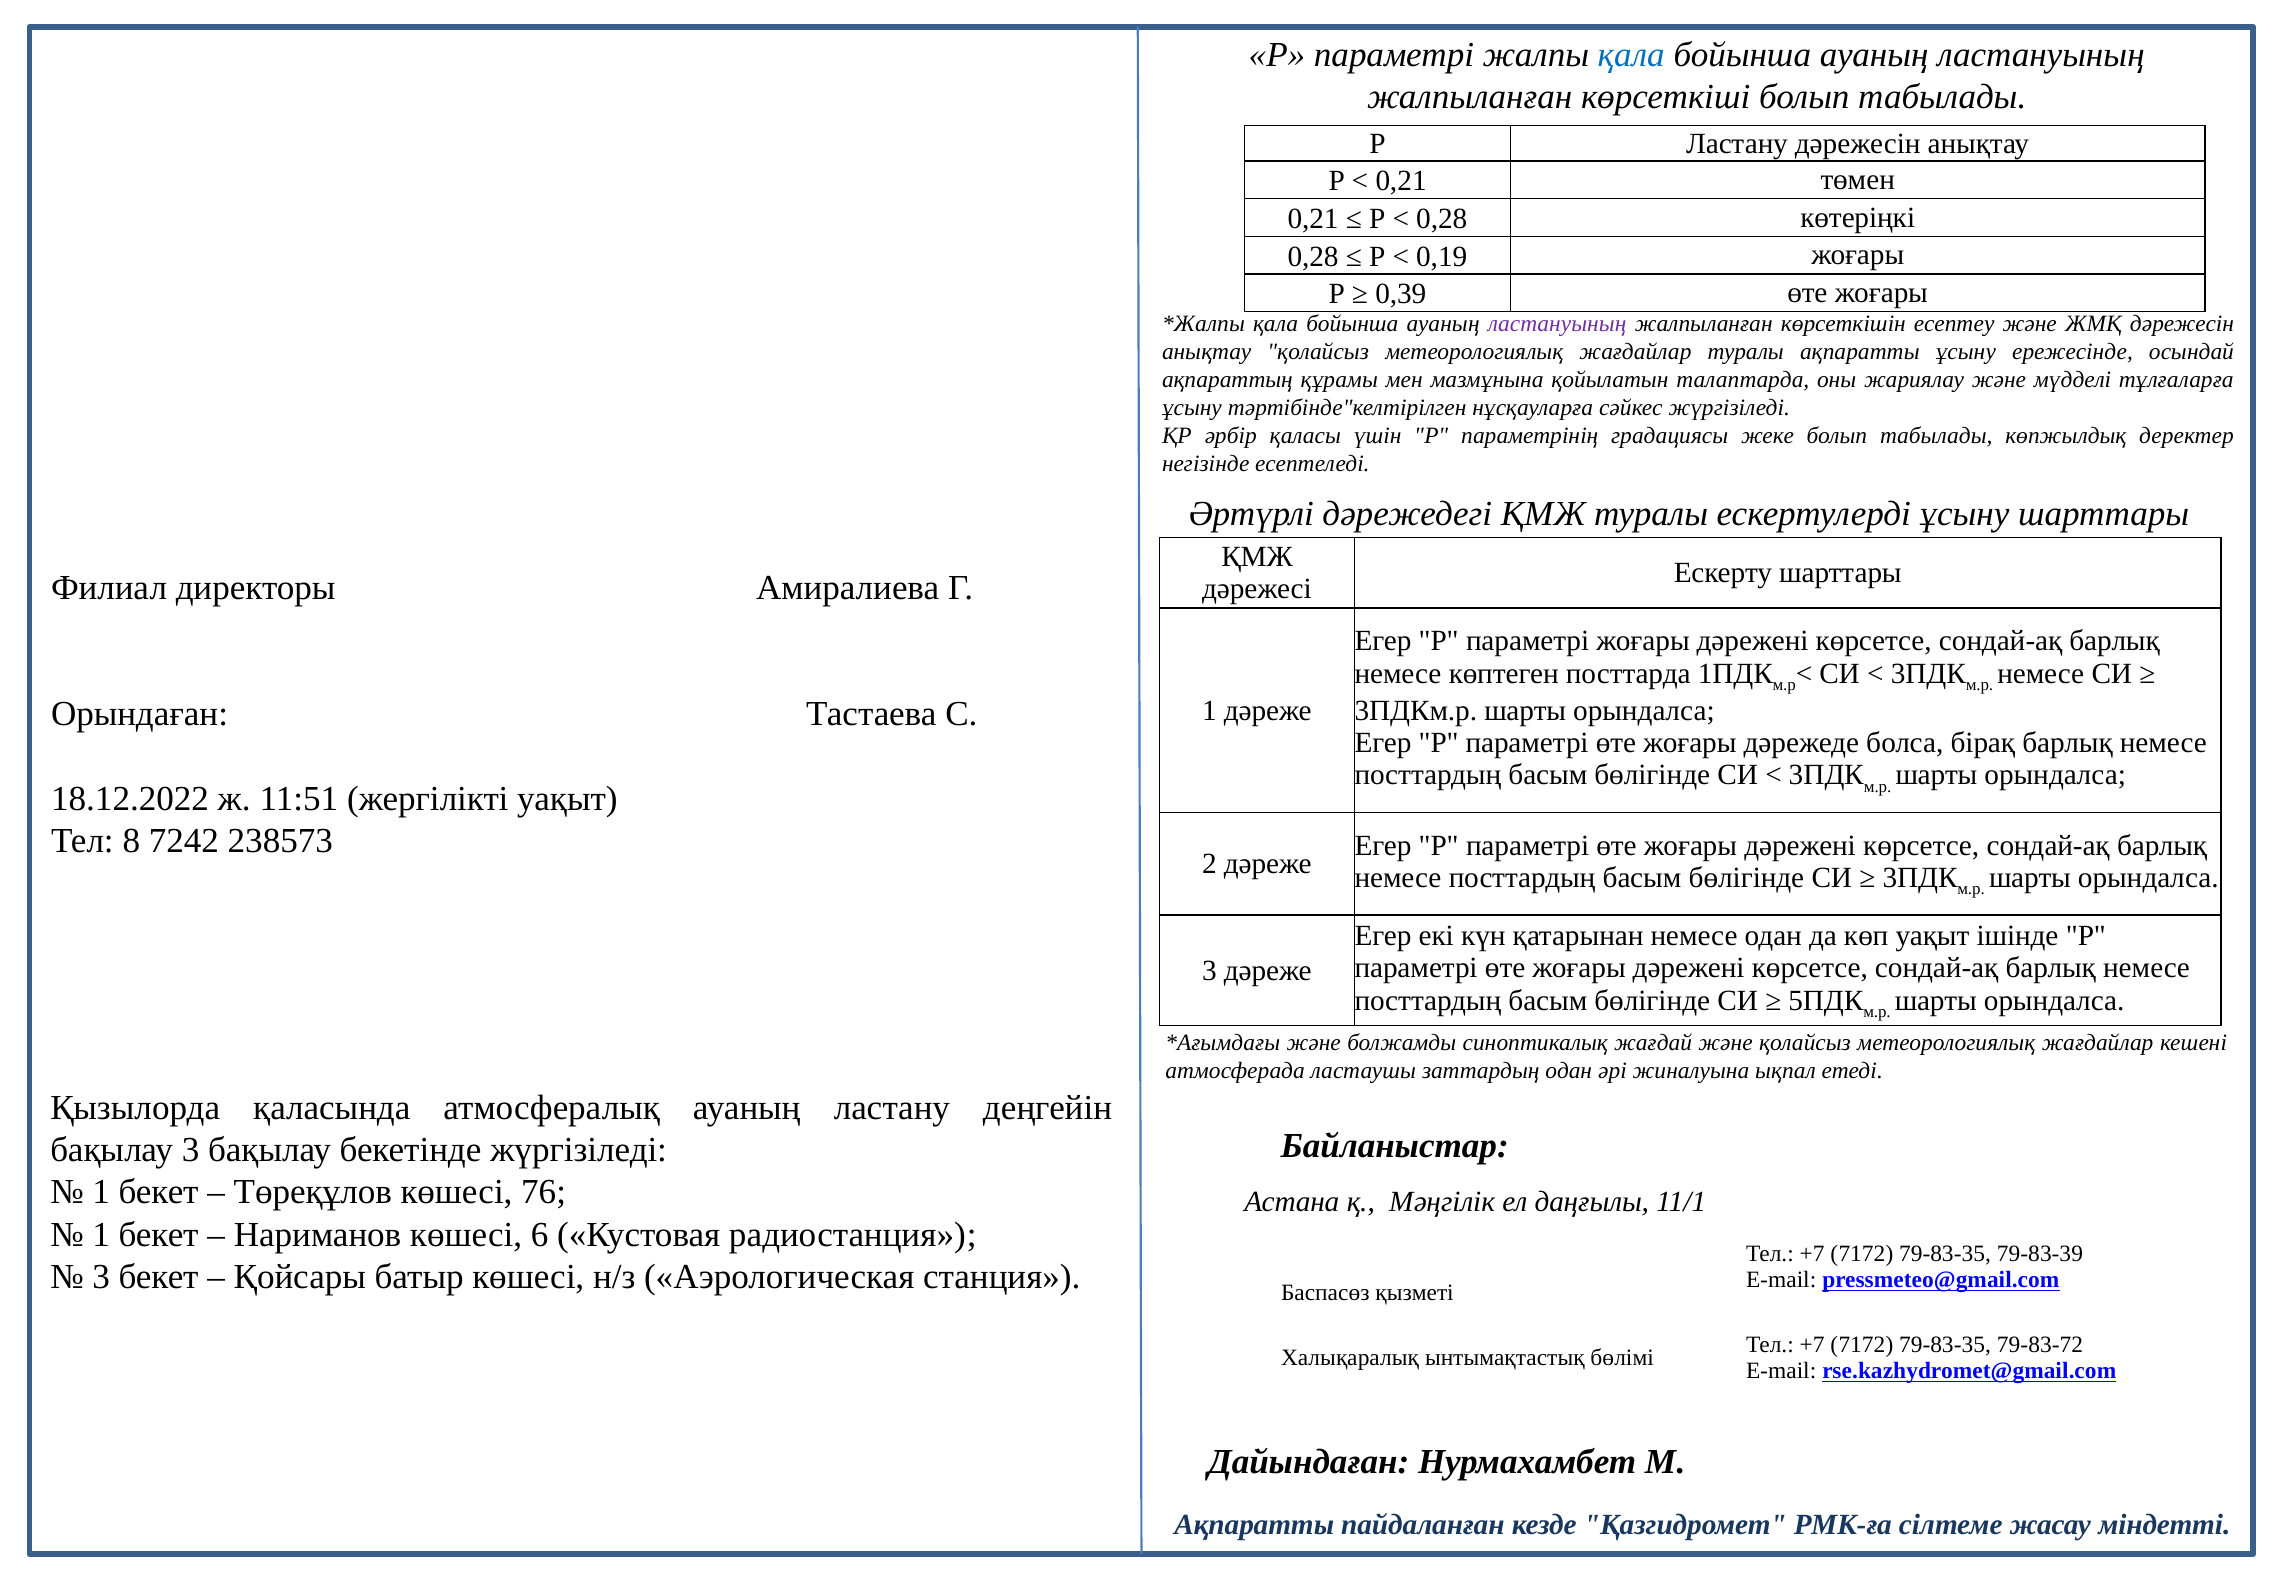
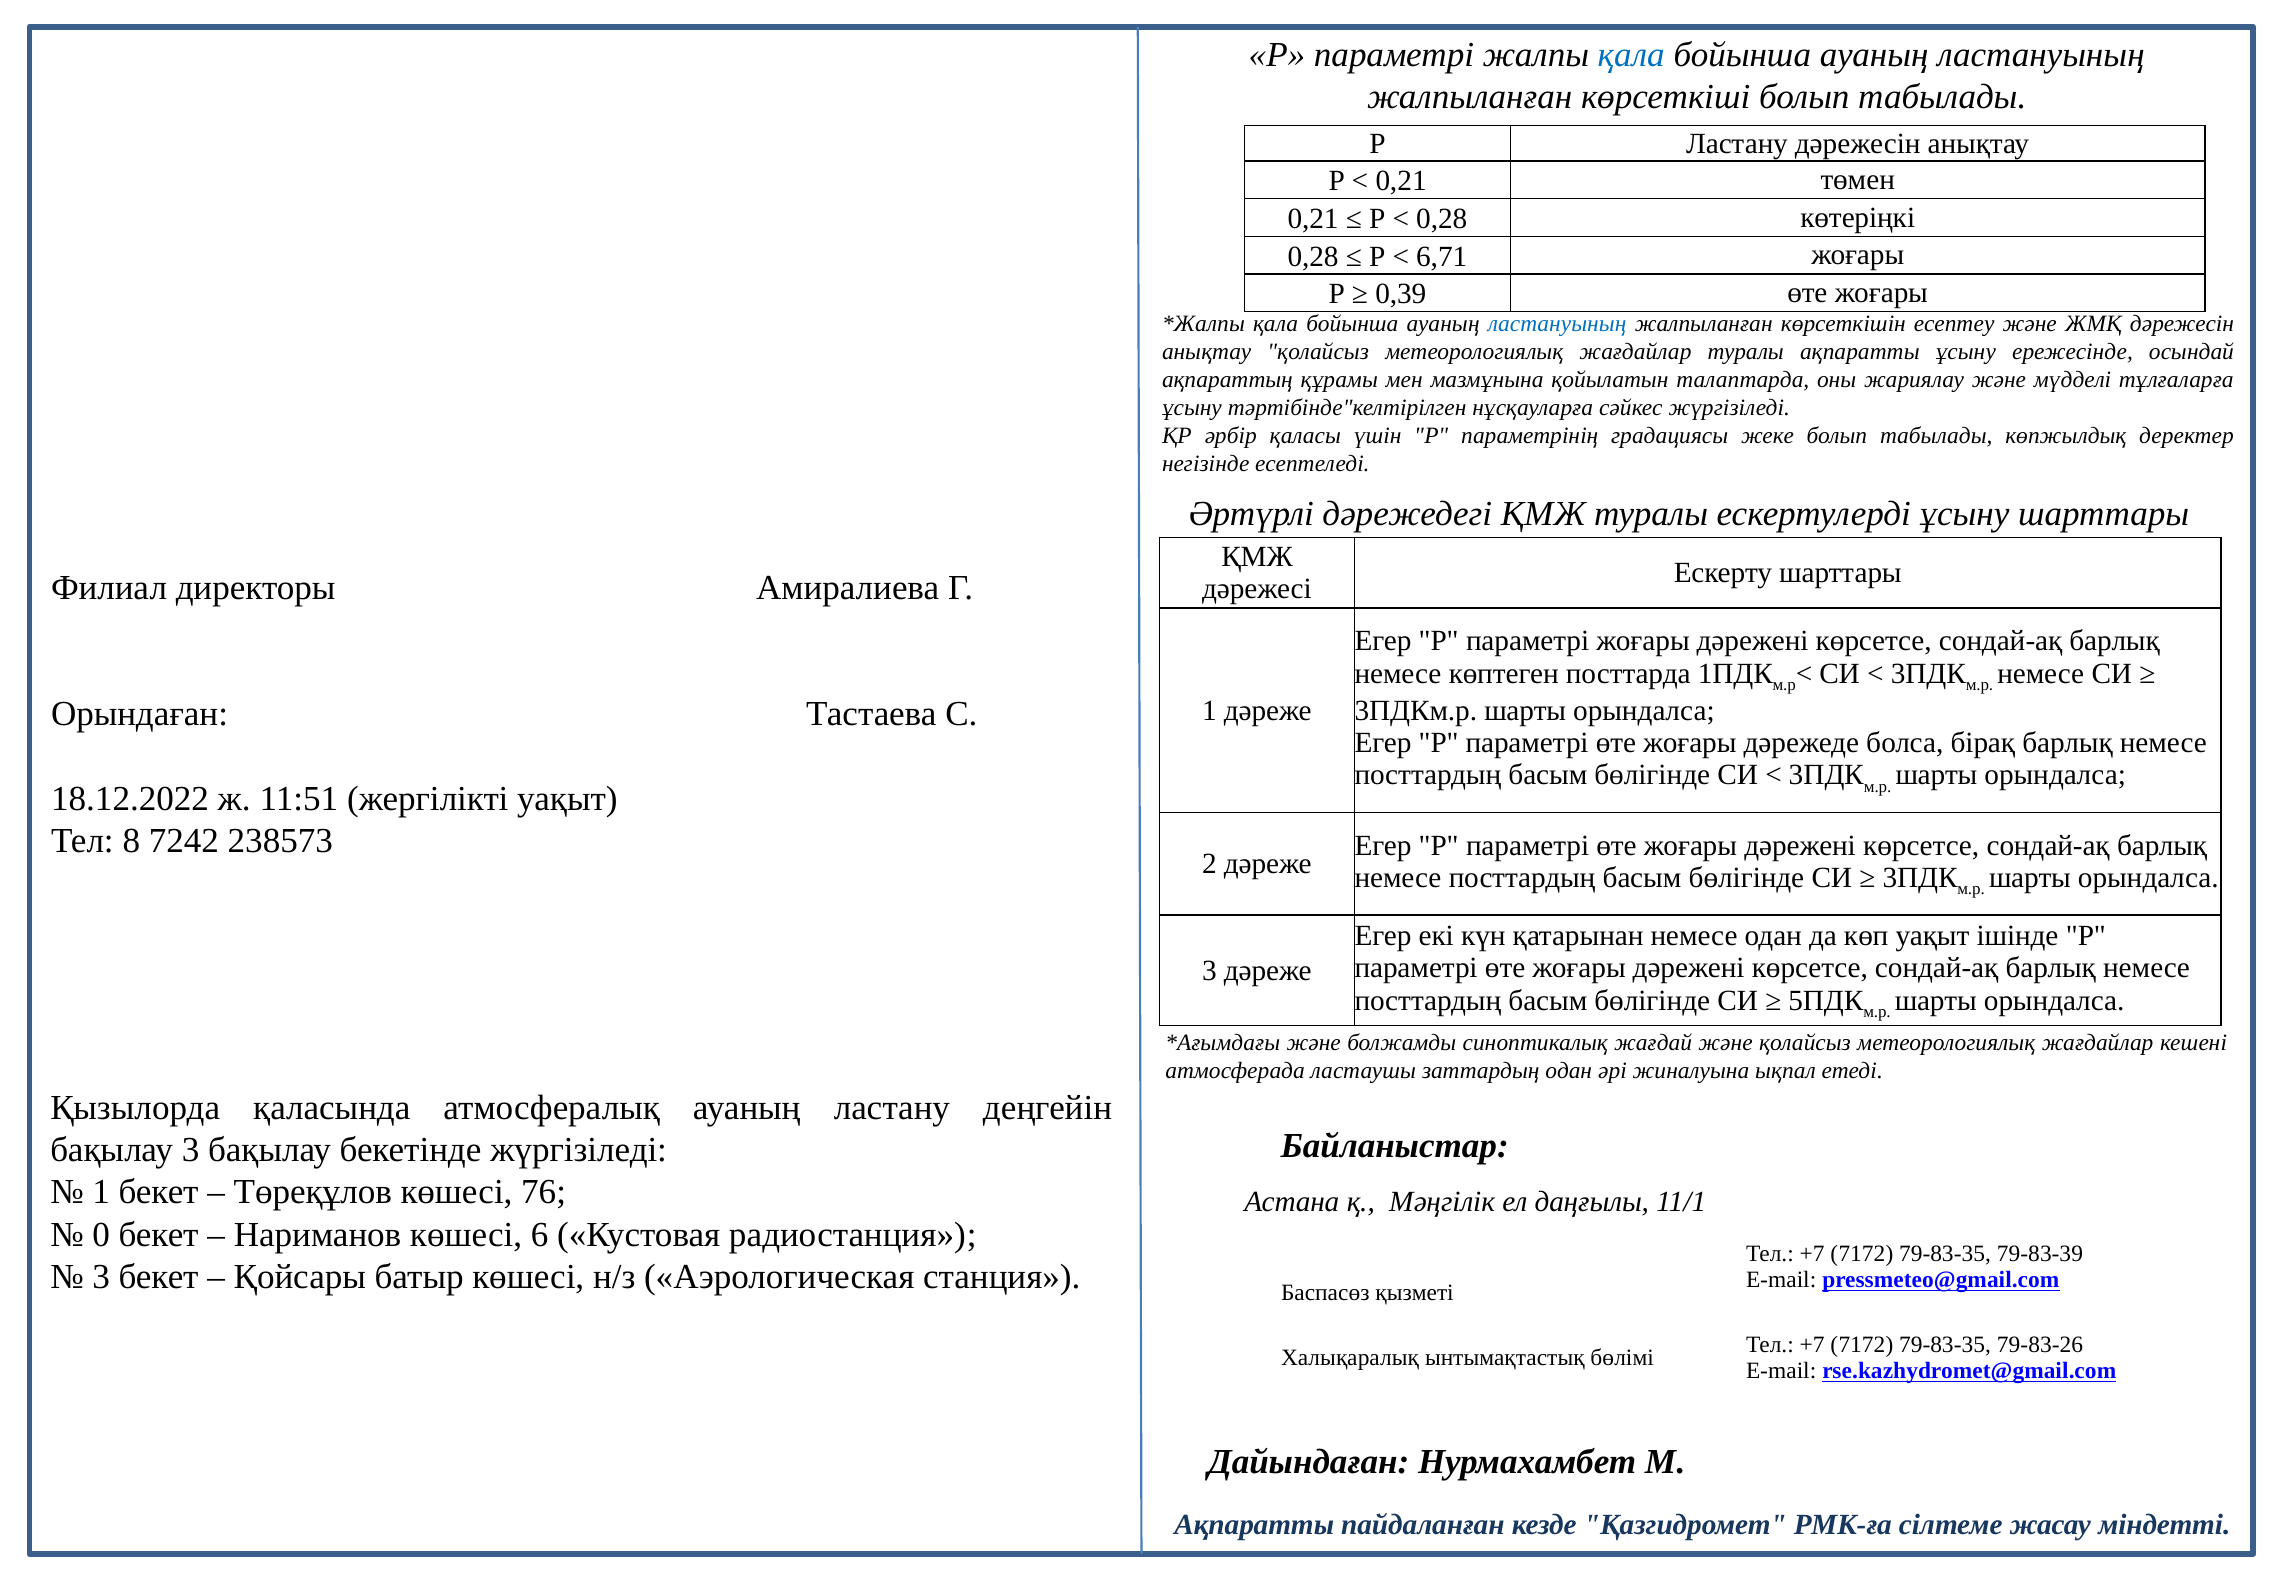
0,19: 0,19 -> 6,71 (1442, 256)
ластануының colour: purple -> blue (1557, 324)
1: 1 -> 0 (101, 1234)
79-83-72: 79-83-72 -> 79-83-26 (2040, 1345)
